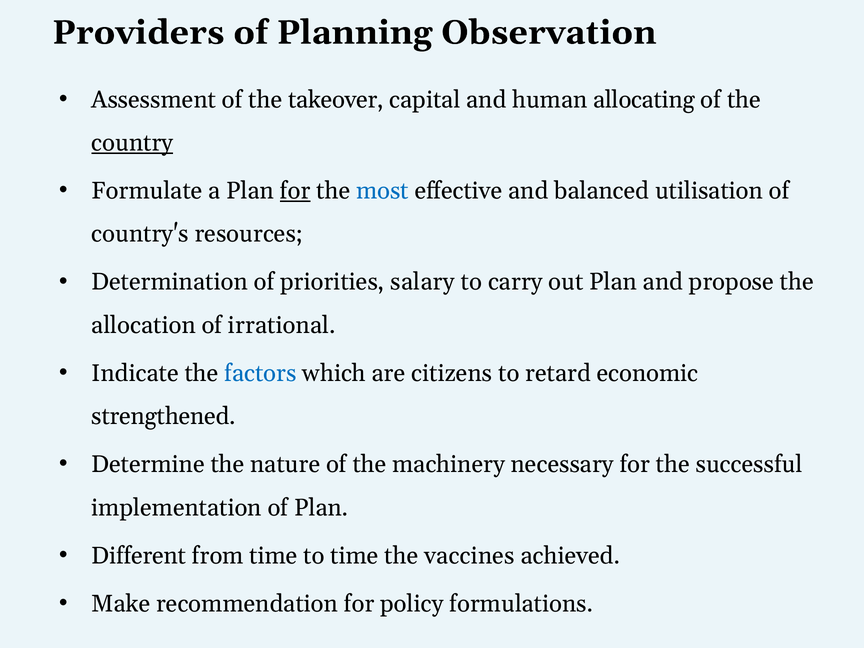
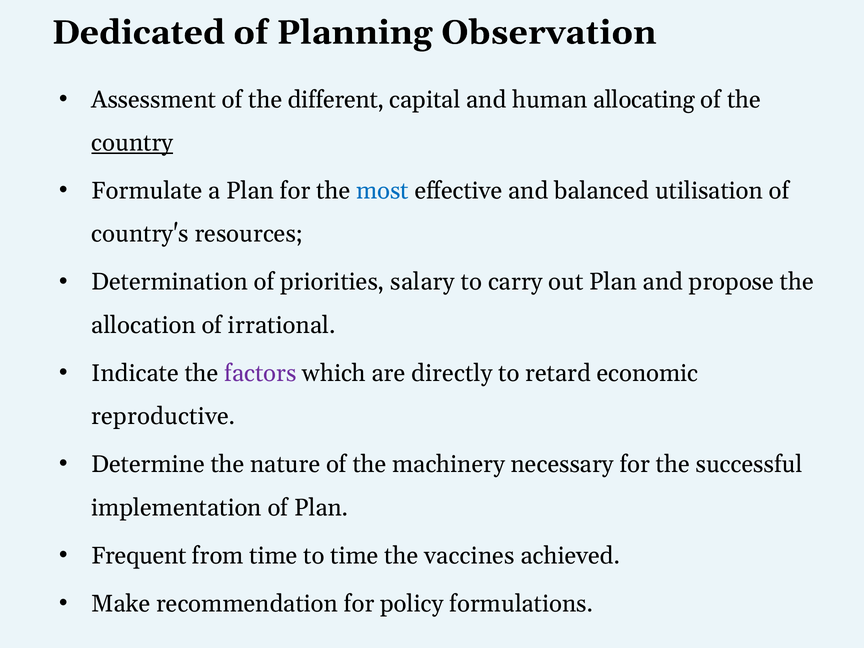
Providers: Providers -> Dedicated (138, 33)
takeover: takeover -> different (336, 100)
for underline: present -> none (295, 191)
factors colour: blue -> purple (260, 373)
citizens: citizens -> directly (452, 373)
strengthened: strengthened -> reproductive (163, 416)
Different: Different -> Frequent (139, 556)
